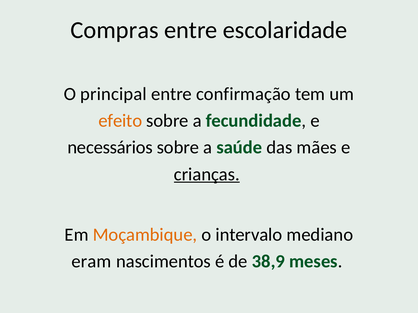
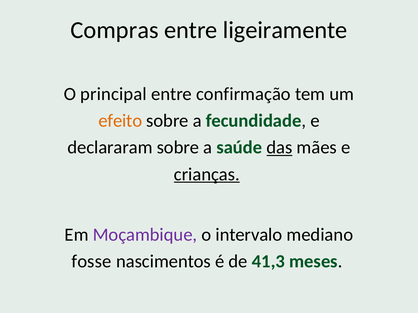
escolaridade: escolaridade -> ligeiramente (285, 30)
necessários: necessários -> declararam (110, 148)
das underline: none -> present (279, 148)
Moçambique colour: orange -> purple (145, 235)
eram: eram -> fosse (91, 262)
38,9: 38,9 -> 41,3 (268, 262)
